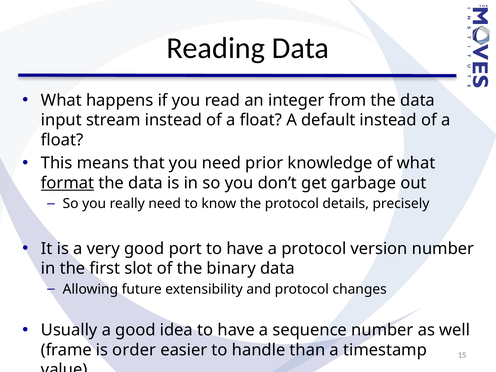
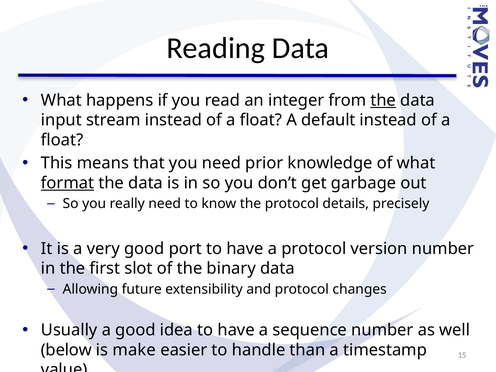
the underline: none -> present (383, 100)
frame: frame -> below (66, 350)
order: order -> make (134, 350)
